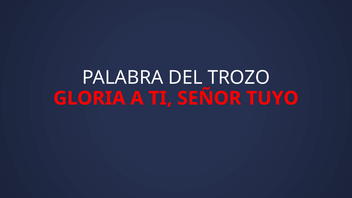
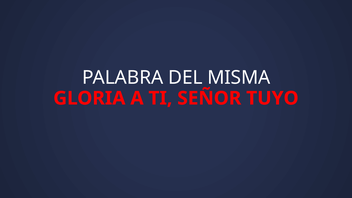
TROZO: TROZO -> MISMA (239, 78)
